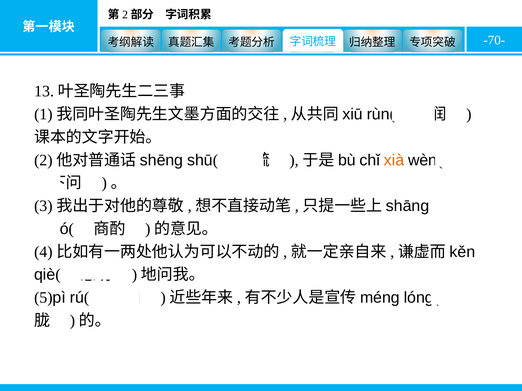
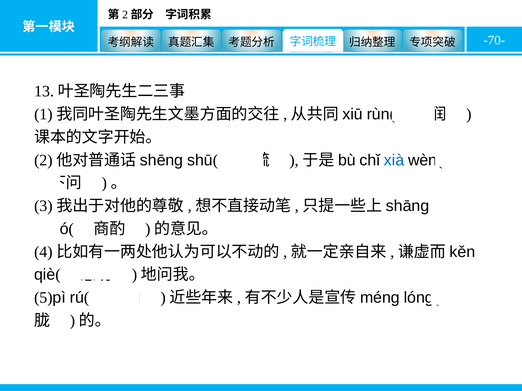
xià colour: orange -> blue (394, 160)
